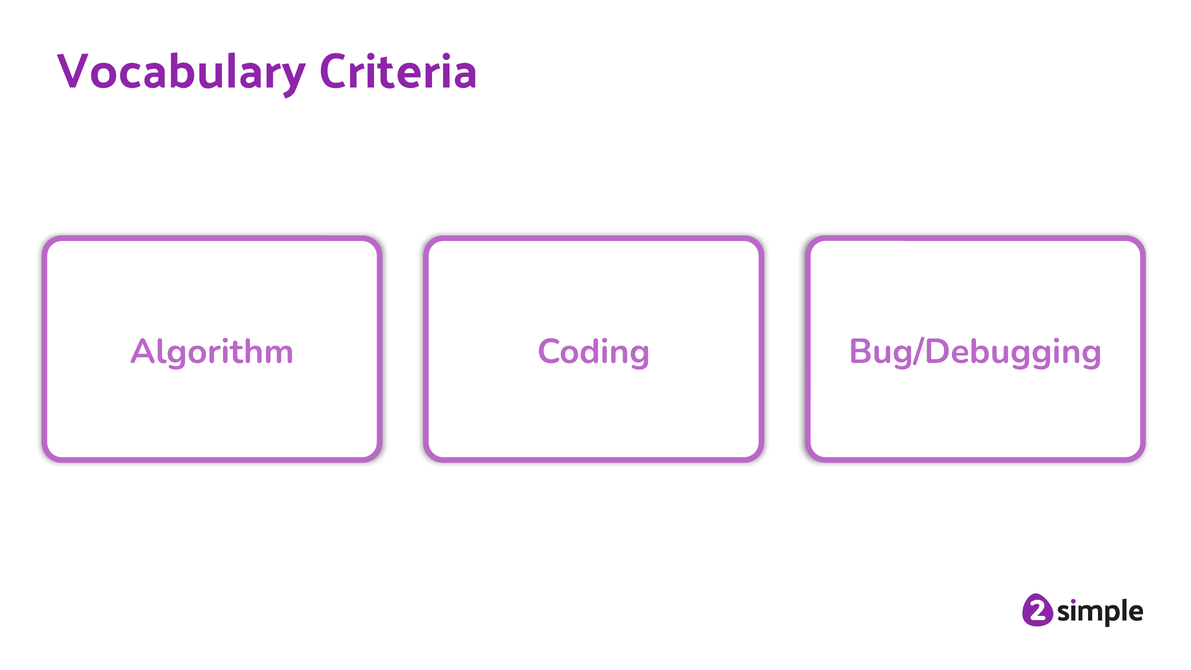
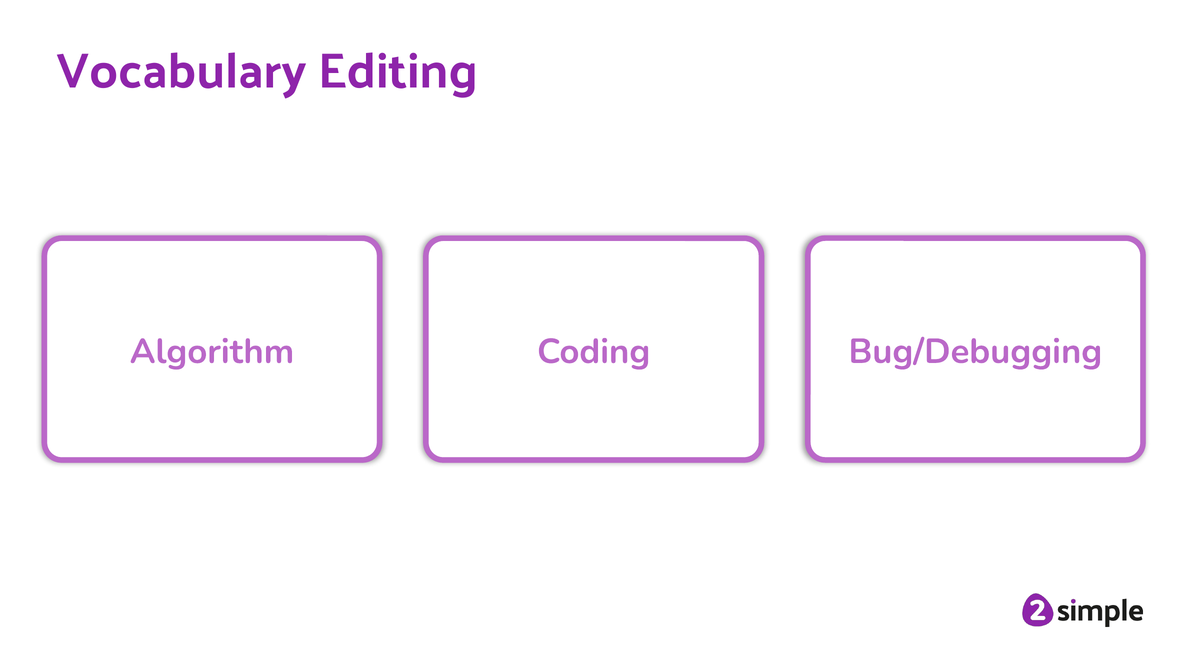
Criteria: Criteria -> Editing (398, 71)
